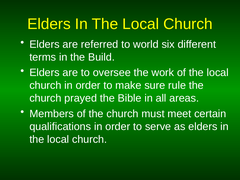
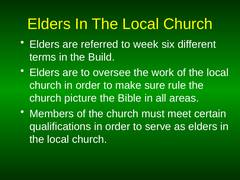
world: world -> week (146, 44)
prayed: prayed -> picture (81, 98)
